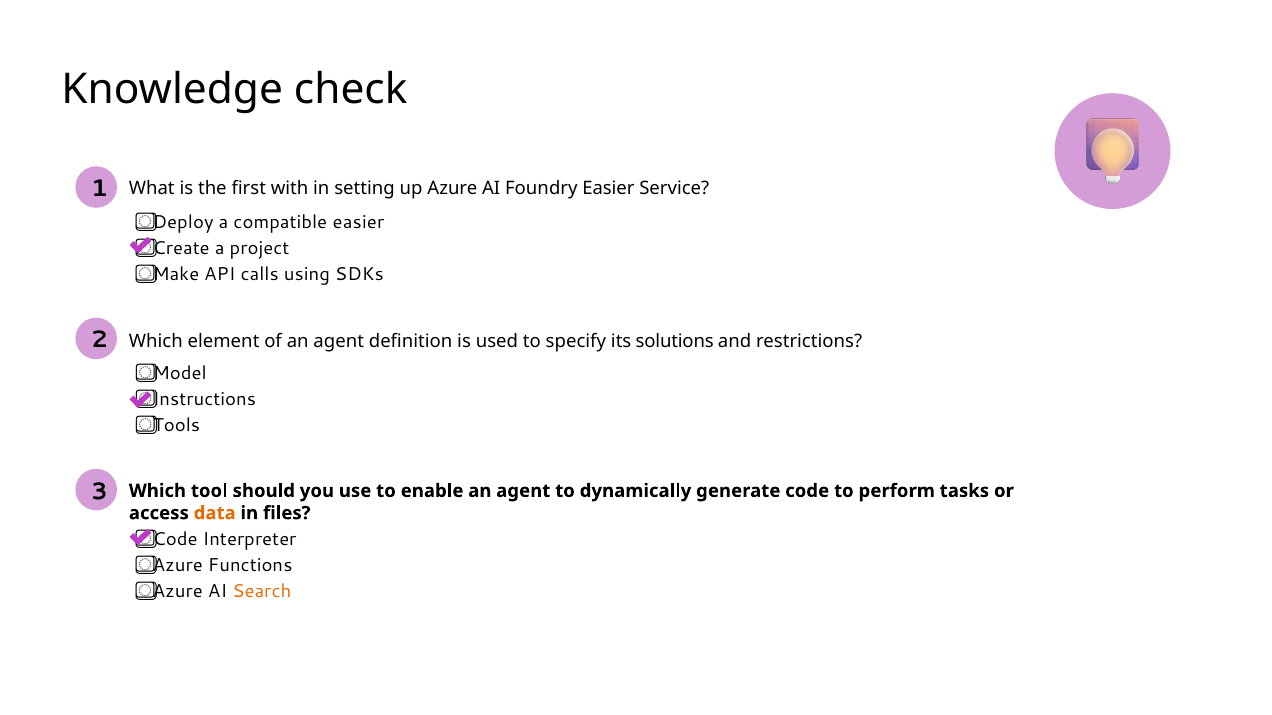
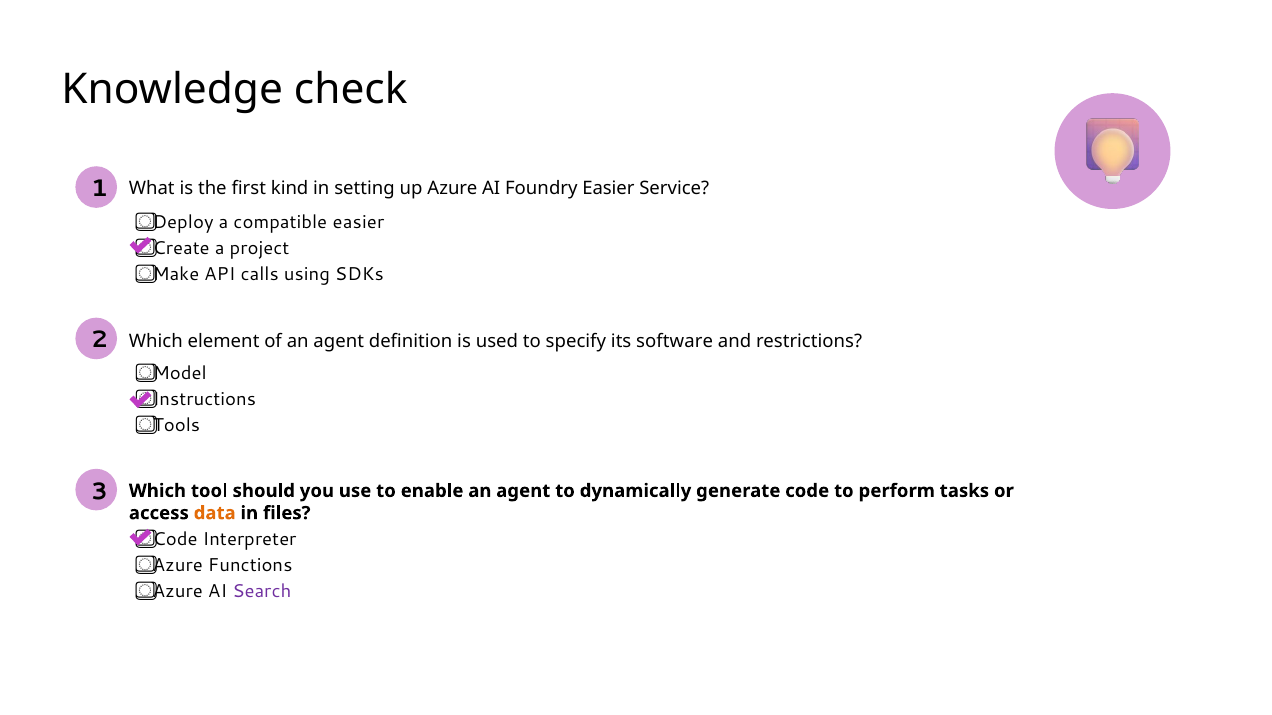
with: with -> kind (290, 189)
solutions: solutions -> software (675, 341)
Search colour: orange -> purple (262, 592)
